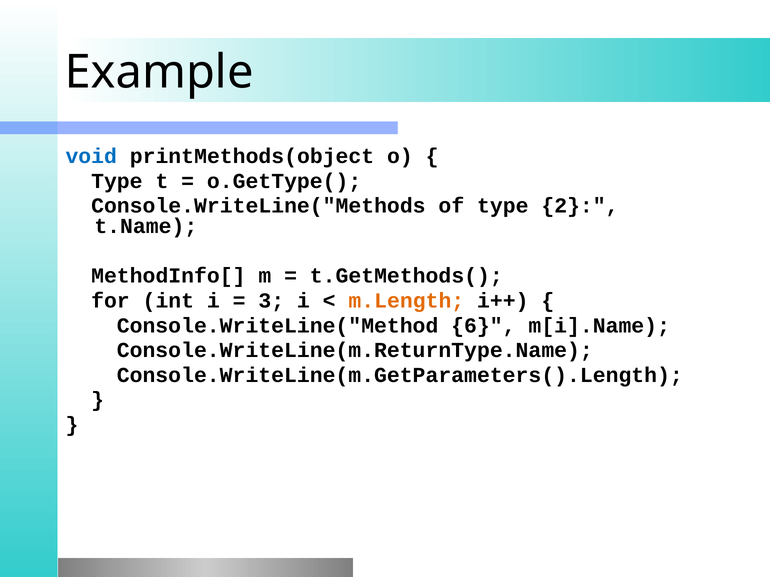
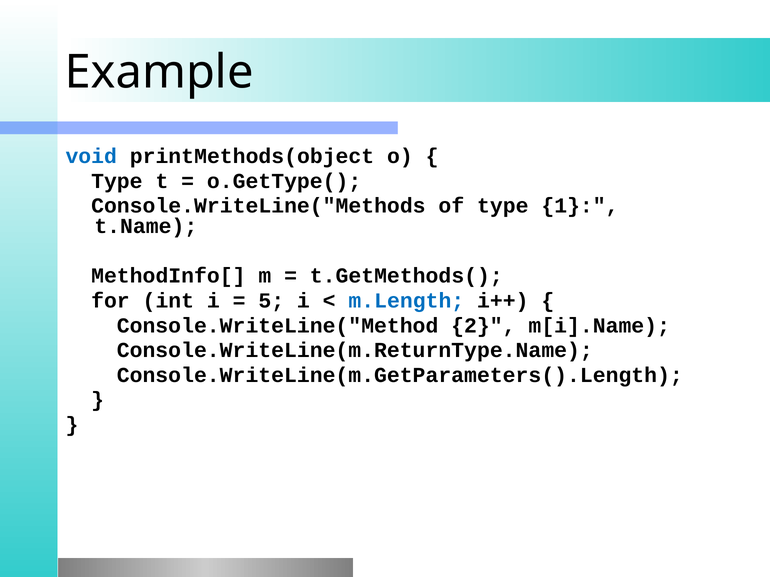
2: 2 -> 1 (580, 206)
3: 3 -> 5 (271, 301)
m.Length colour: orange -> blue (406, 301)
6: 6 -> 2 (483, 326)
